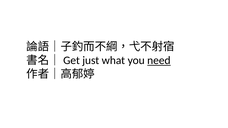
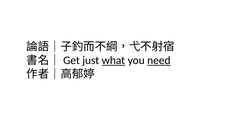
what underline: none -> present (113, 60)
